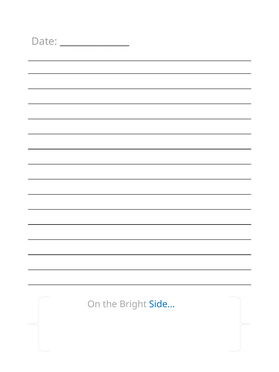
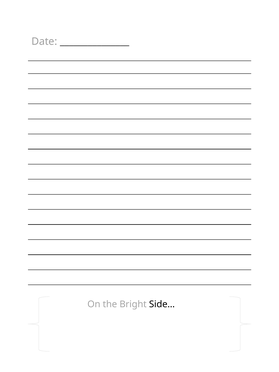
Side… colour: blue -> black (162, 304)
